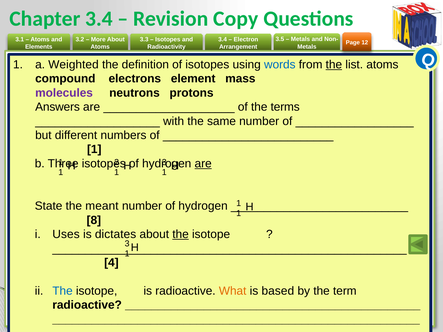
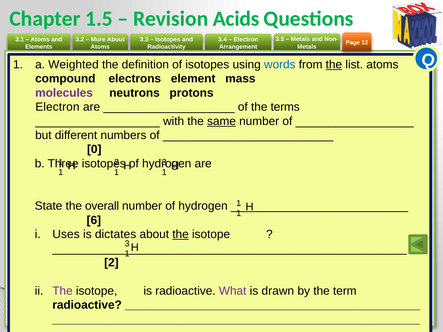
Chapter 3.4: 3.4 -> 1.5 (99, 19)
Copy: Copy -> Acids (236, 19)
Answers: Answers -> Electron (57, 107)
same underline: none -> present (222, 121)
1: 1 -> 0 (94, 150)
are underline: present -> none (203, 164)
meant: meant -> overall (102, 206)
8: 8 -> 6 (94, 220)
4: 4 -> 2 (111, 263)
The colour: blue -> purple (63, 291)
What colour: orange -> purple (233, 291)
based: based -> drawn (278, 291)
